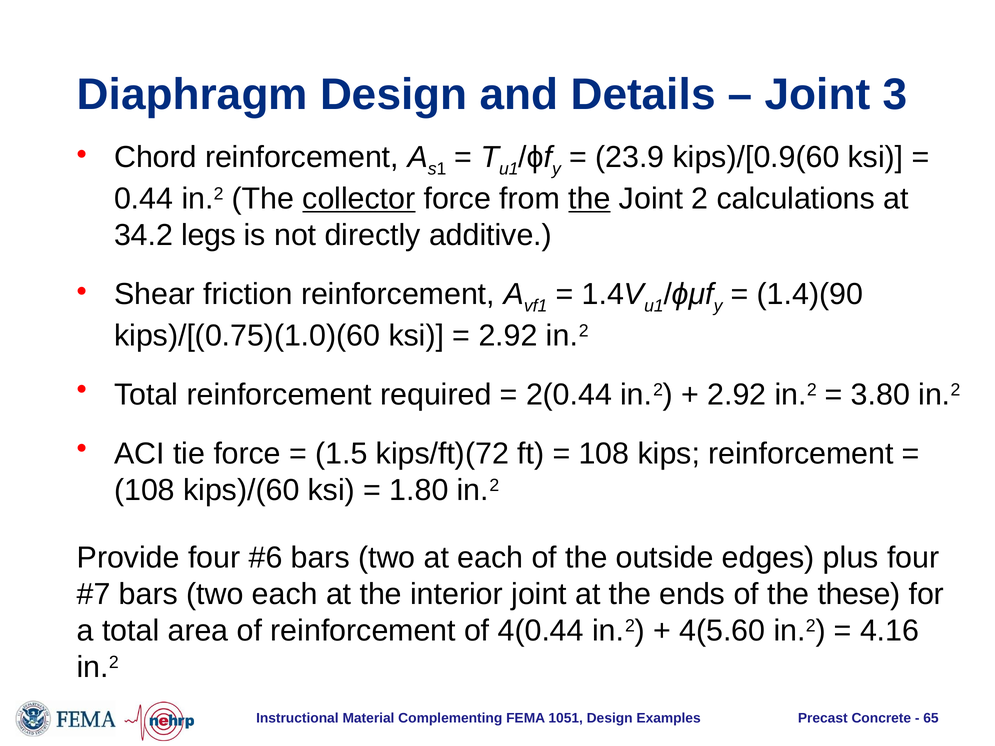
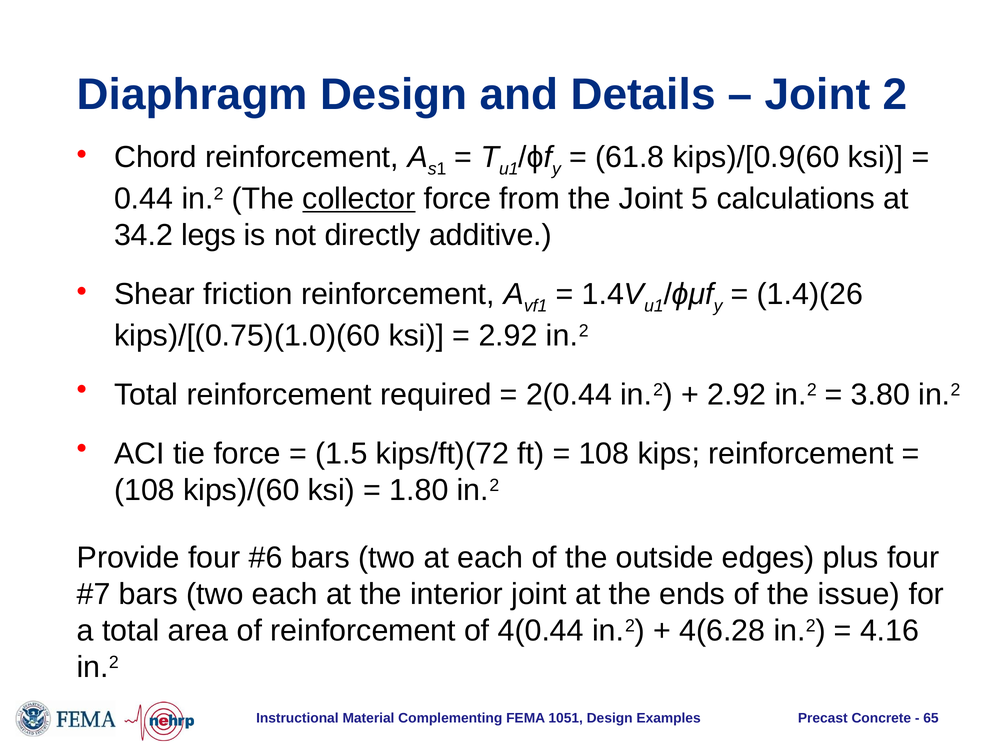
3: 3 -> 2 (895, 95)
23.9: 23.9 -> 61.8 (630, 157)
the underline: present -> none (590, 199)
2: 2 -> 5 (700, 199)
1.4)(90: 1.4)(90 -> 1.4)(26 (810, 294)
these: these -> issue (859, 594)
4(5.60: 4(5.60 -> 4(6.28 (722, 631)
